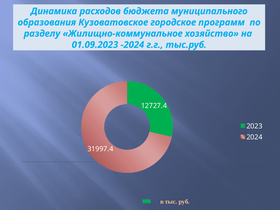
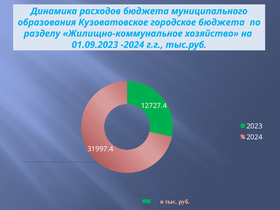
городское программ: программ -> бюджета (222, 22)
